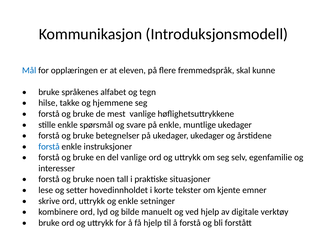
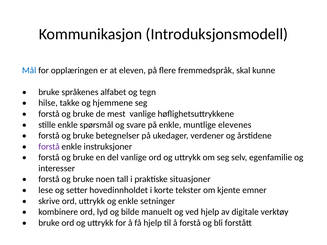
muntlige ukedager: ukedager -> elevenes (235, 125)
ukedager ukedager: ukedager -> verdener (207, 136)
forstå colour: blue -> purple (49, 147)
